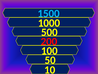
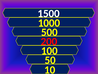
1500 colour: light blue -> white (49, 13)
